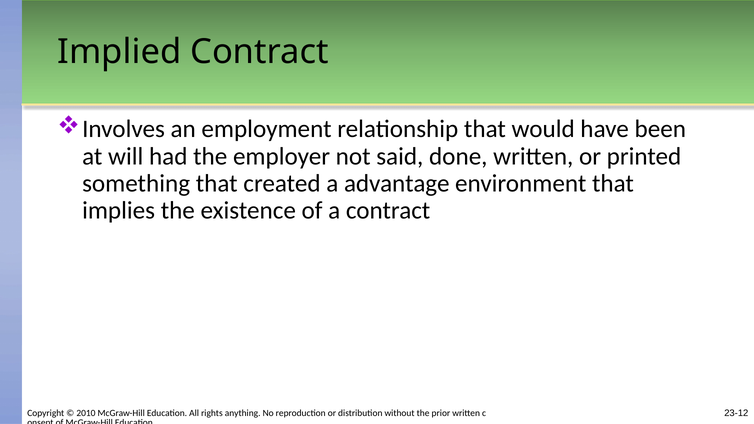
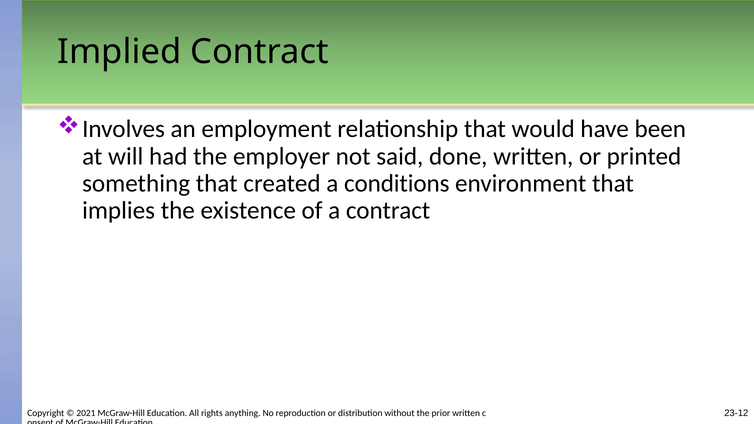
advantage: advantage -> conditions (397, 183)
2010: 2010 -> 2021 (86, 413)
